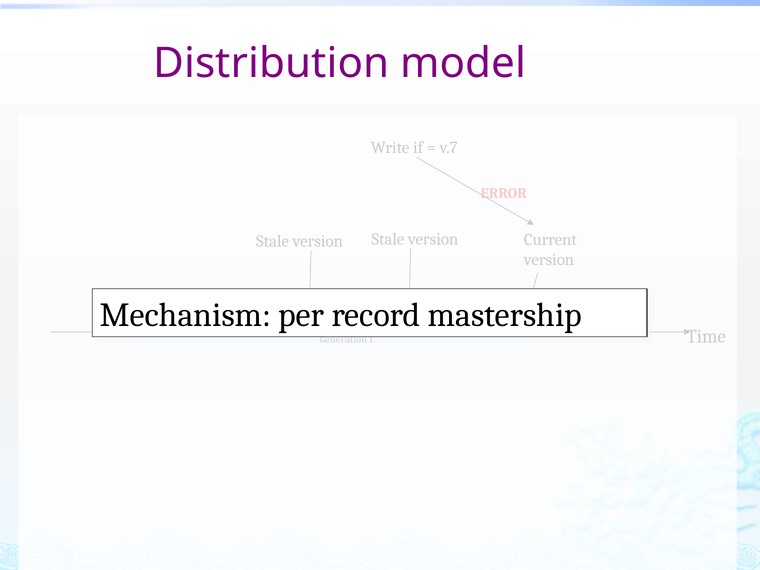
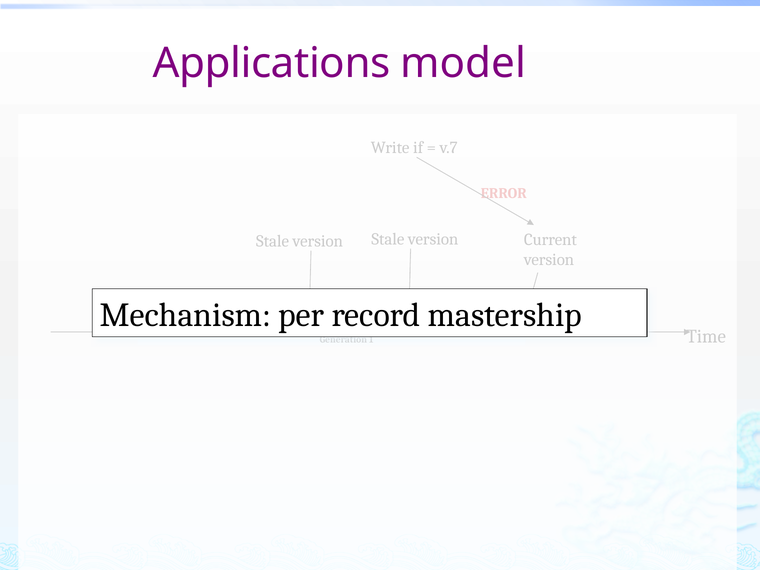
Distribution: Distribution -> Applications (271, 63)
